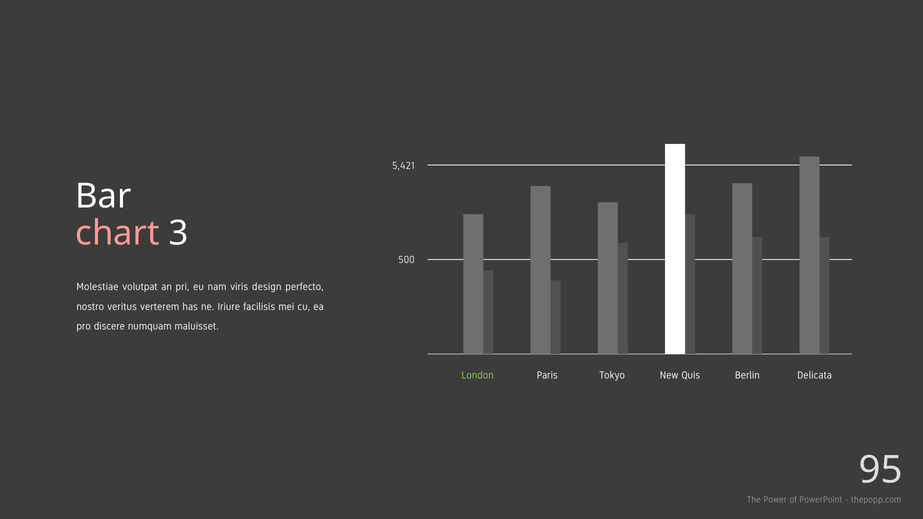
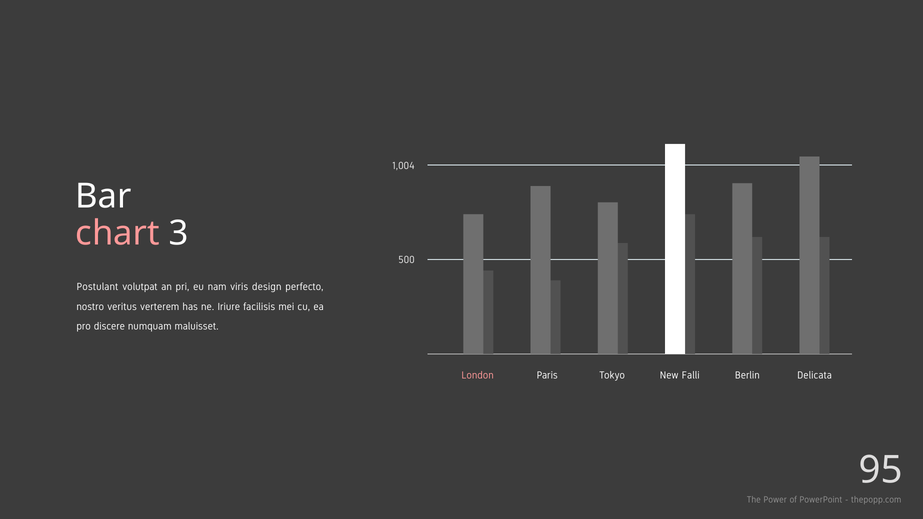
5,421: 5,421 -> 1,004 (403, 166)
Molestiae: Molestiae -> Postulant (97, 287)
London colour: light green -> pink (478, 376)
Quis: Quis -> Falli (691, 376)
